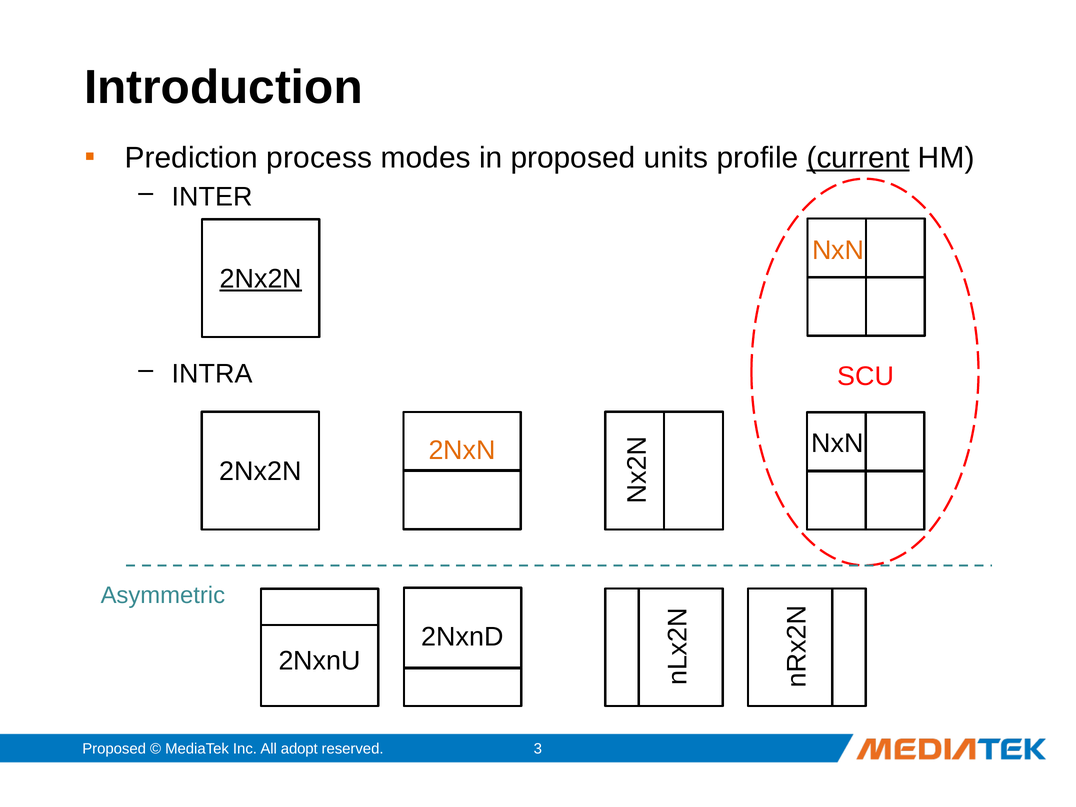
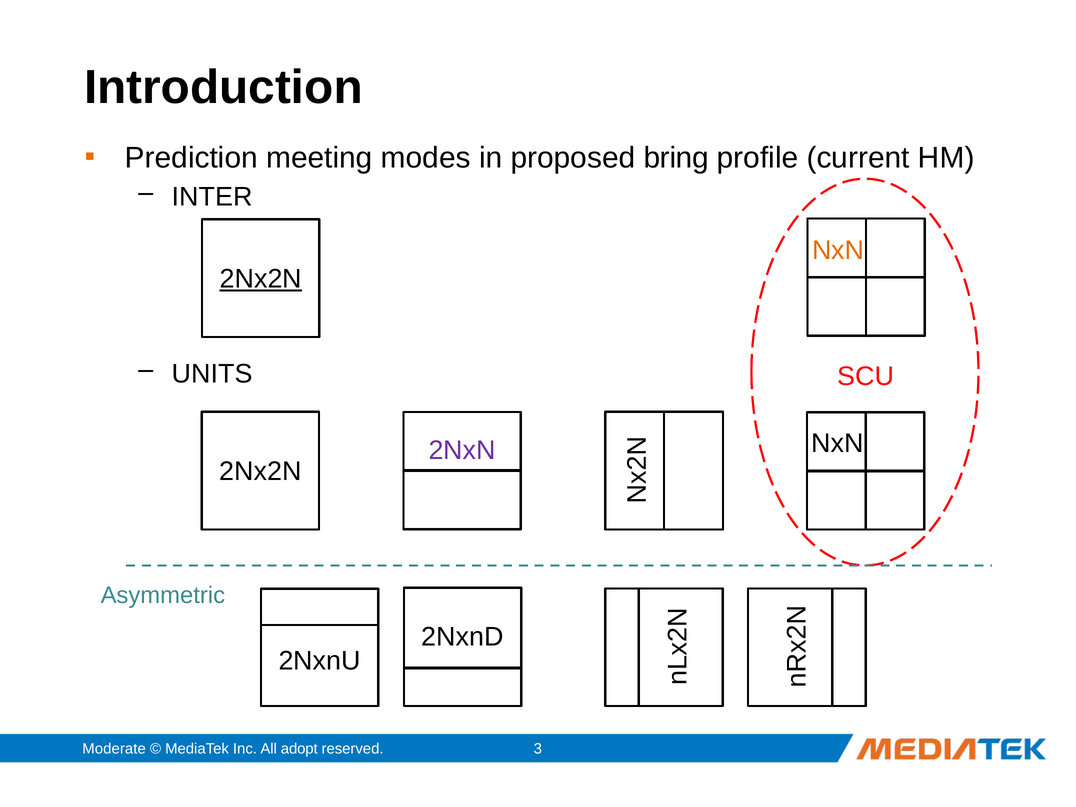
process: process -> meeting (319, 158)
units: units -> bring (676, 158)
current underline: present -> none (858, 158)
INTRA: INTRA -> UNITS (212, 374)
2NxN colour: orange -> purple (462, 451)
Proposed: Proposed -> Moderate (114, 749)
